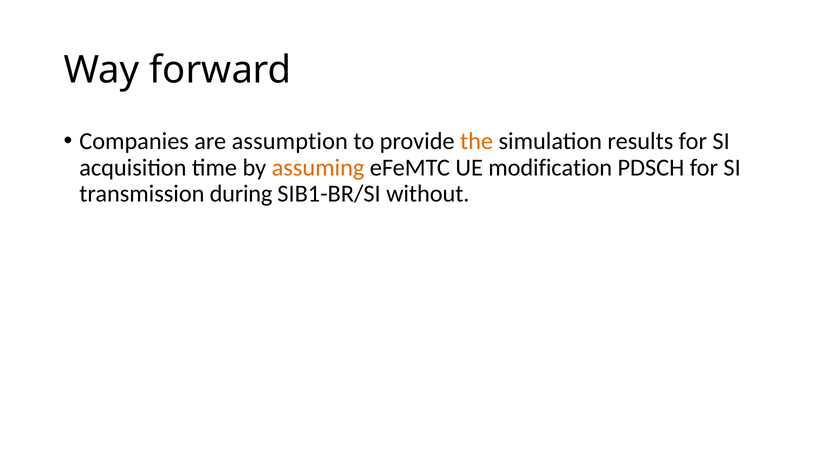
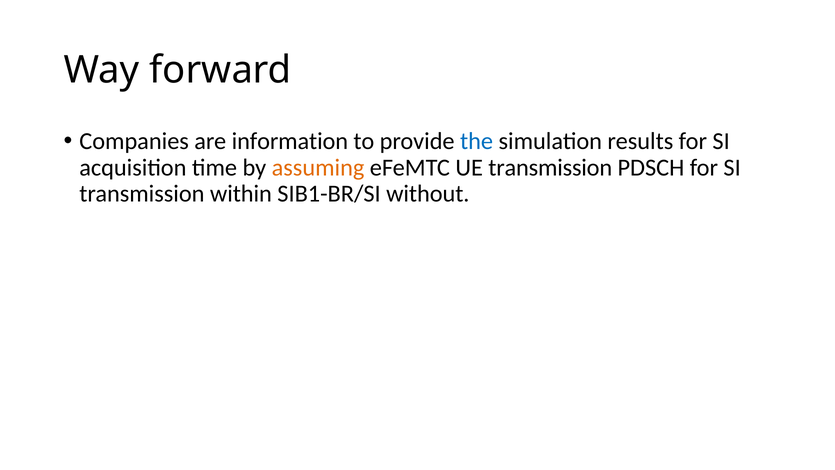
assumption: assumption -> information (290, 141)
the colour: orange -> blue (477, 141)
UE modification: modification -> transmission (550, 167)
during: during -> within (241, 194)
